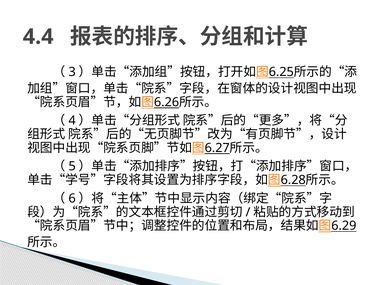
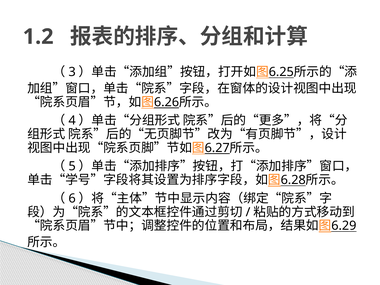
4.4: 4.4 -> 1.2 (38, 37)
